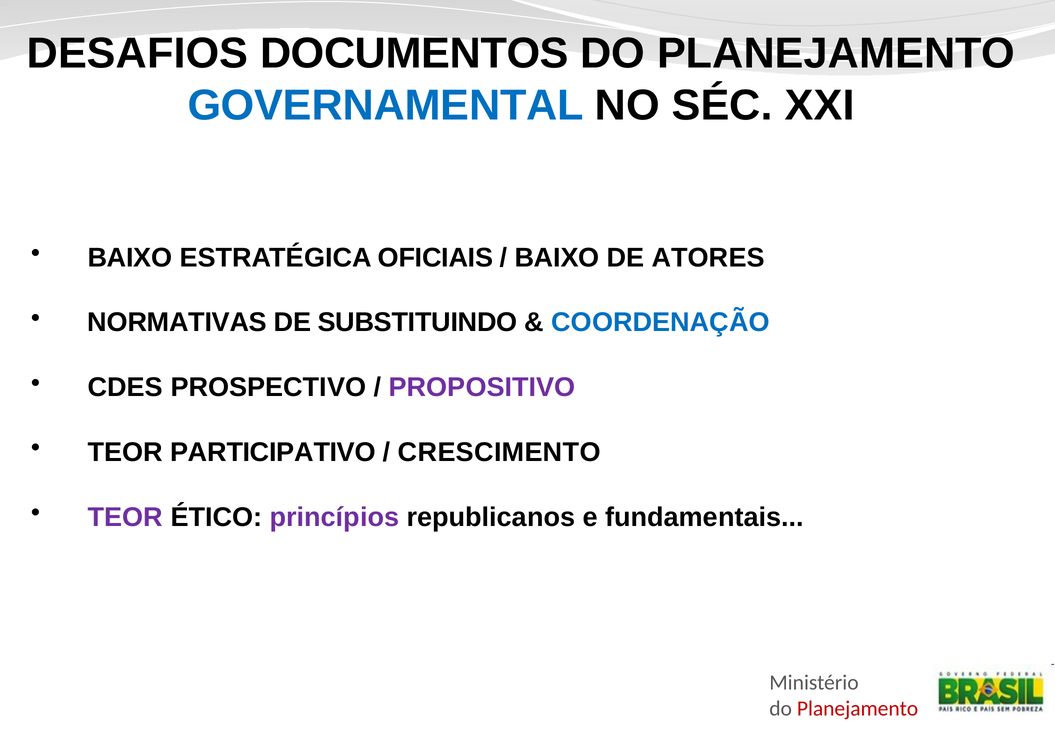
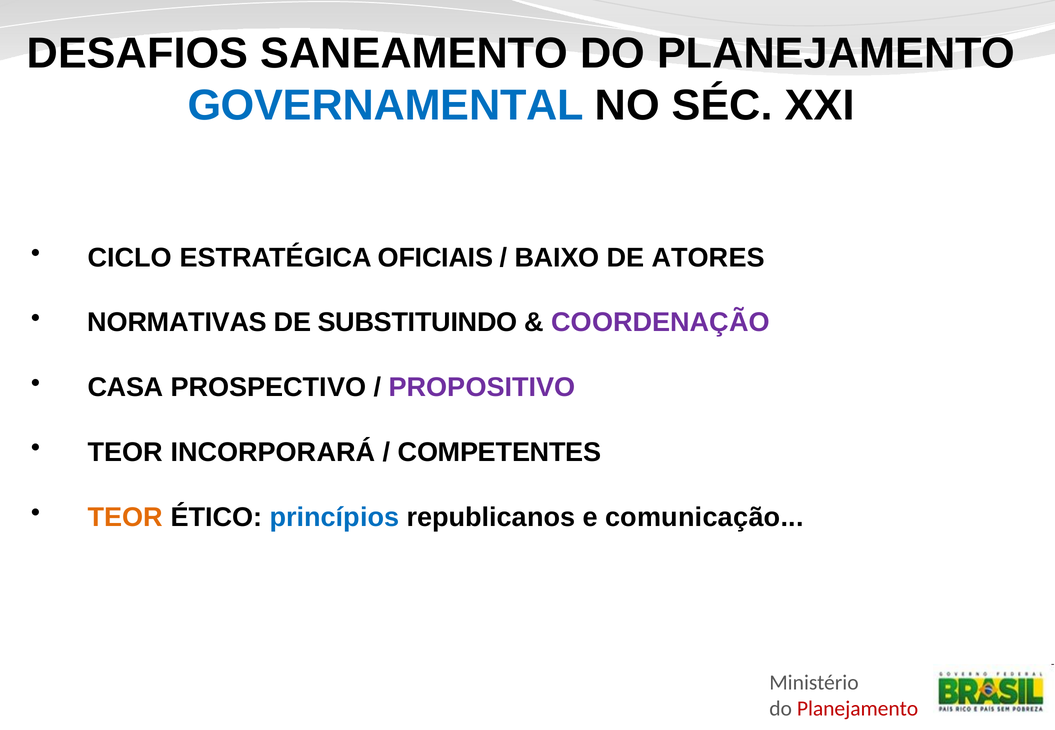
DOCUMENTOS: DOCUMENTOS -> SANEAMENTO (414, 54)
BAIXO: BAIXO -> CICLO (130, 258)
COORDENAÇÃO colour: blue -> purple (661, 323)
CDES: CDES -> CASA (125, 388)
PARTICIPATIVO: PARTICIPATIVO -> INCORPORARÁ (273, 453)
CRESCIMENTO: CRESCIMENTO -> COMPETENTES (500, 453)
TEOR colour: purple -> orange (125, 518)
princípios colour: purple -> blue (334, 518)
fundamentais: fundamentais -> comunicação (704, 518)
